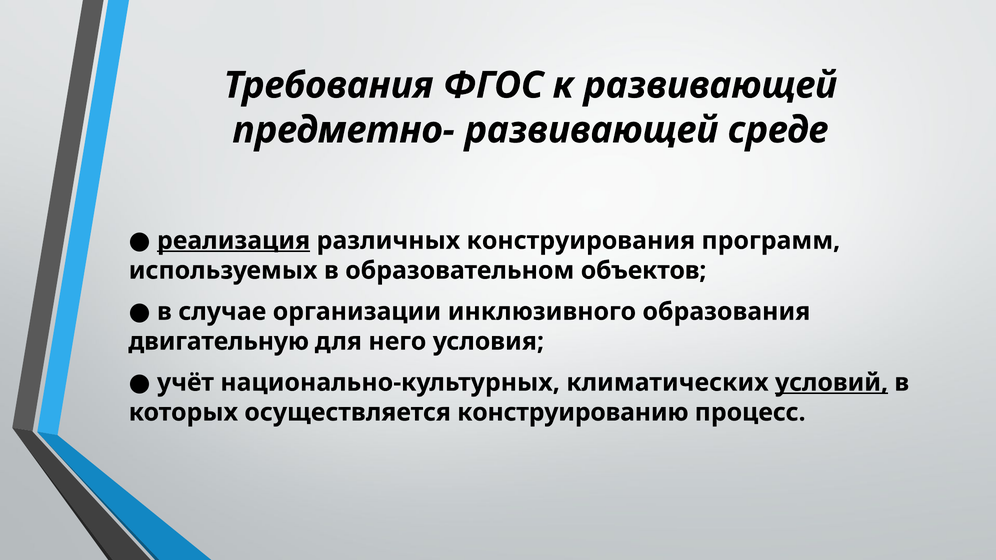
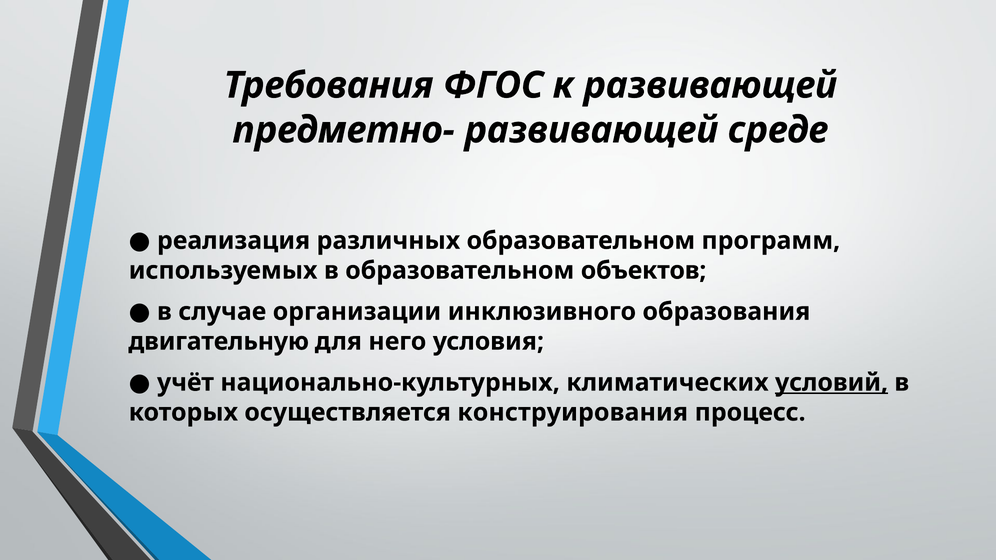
реализация underline: present -> none (234, 241)
различных конструирования: конструирования -> образовательном (581, 241)
конструированию: конструированию -> конструирования (573, 413)
